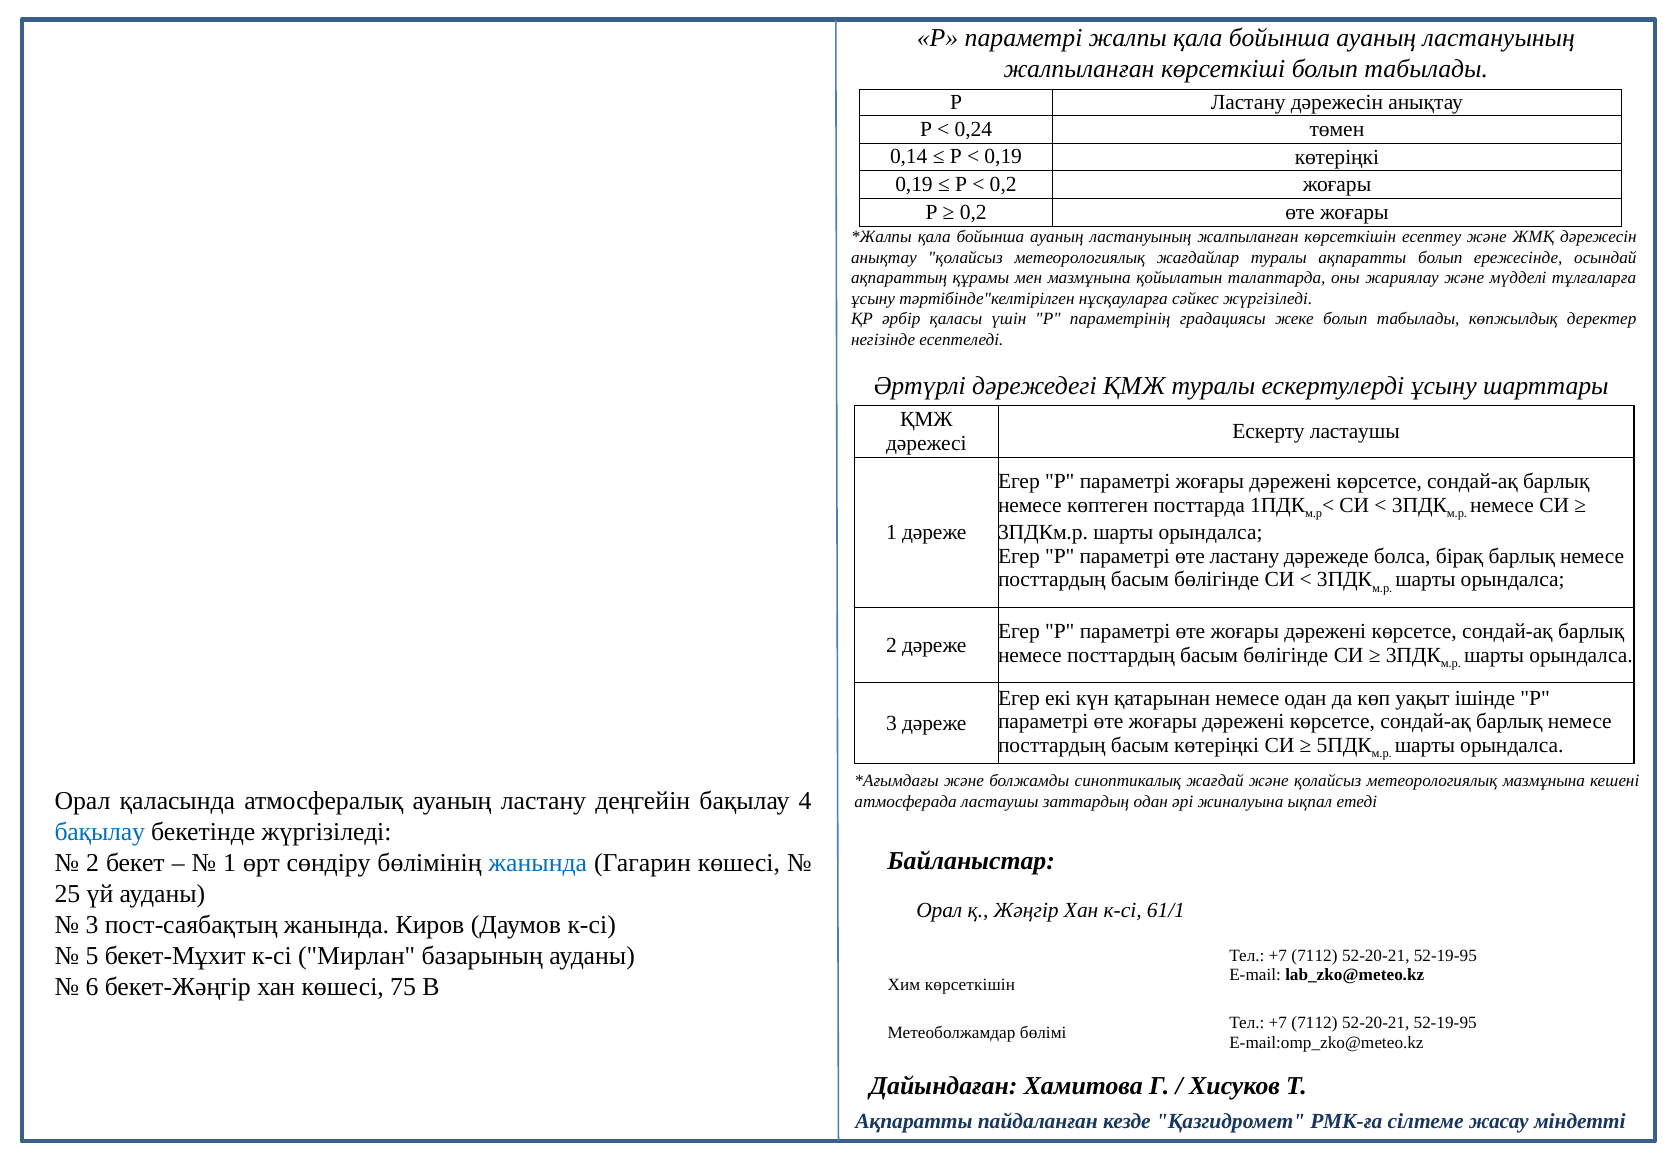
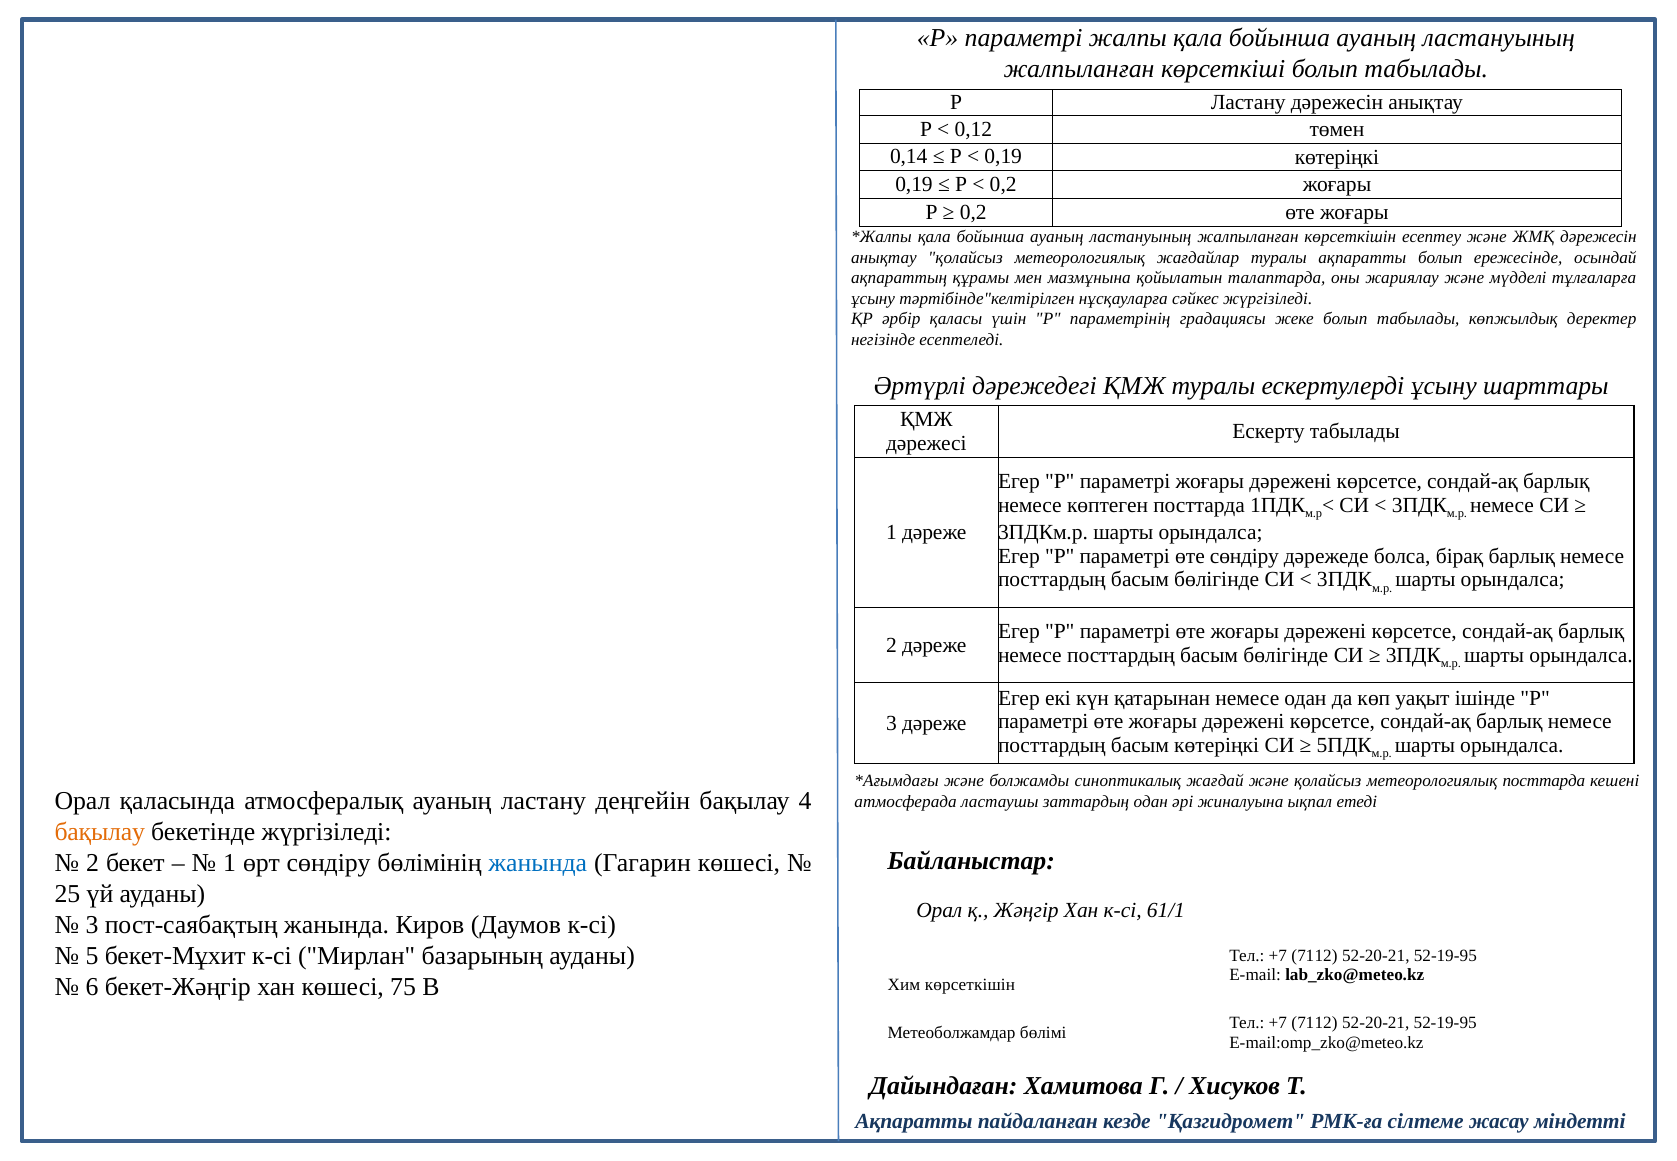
0,24: 0,24 -> 0,12 (973, 129)
Ескерту ластаушы: ластаушы -> табылады (1355, 431)
өте ластану: ластану -> сөндіру (1244, 556)
метеорологиялық мазмұнына: мазмұнына -> посттарда (1544, 781)
бақылау colour: blue -> orange (100, 832)
